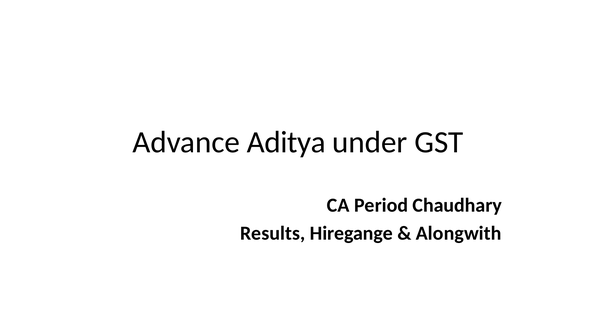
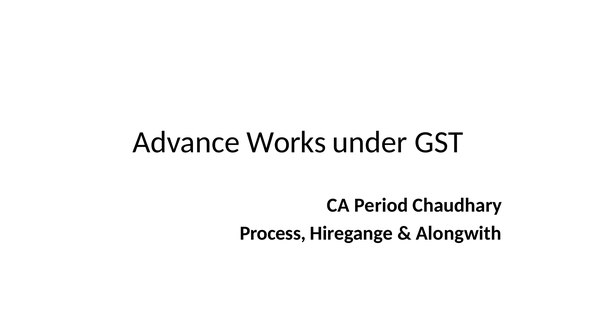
Aditya: Aditya -> Works (286, 142)
Results: Results -> Process (273, 233)
